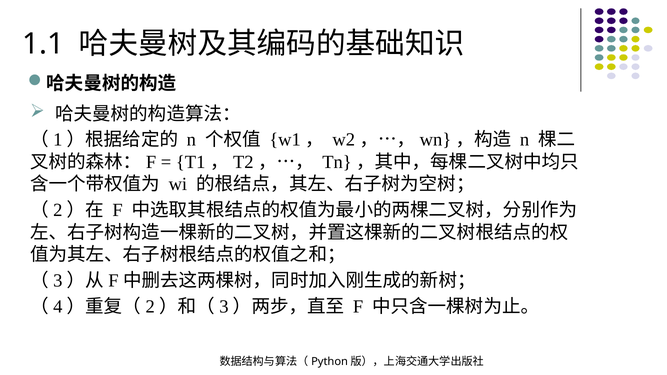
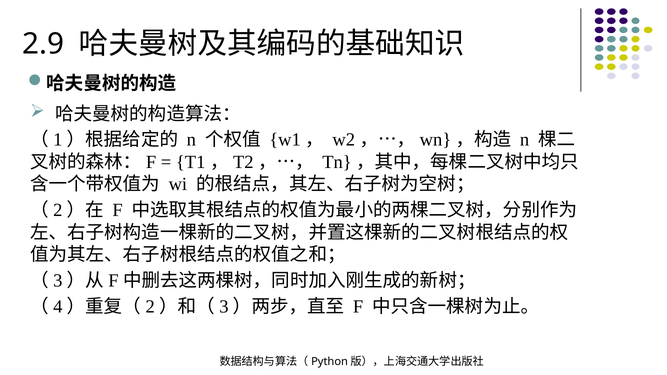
1.1: 1.1 -> 2.9 (43, 44)
